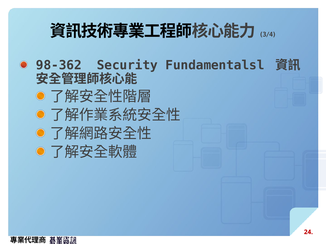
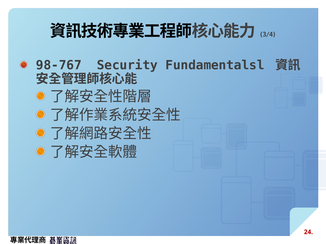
98-362: 98-362 -> 98-767 (59, 65)
